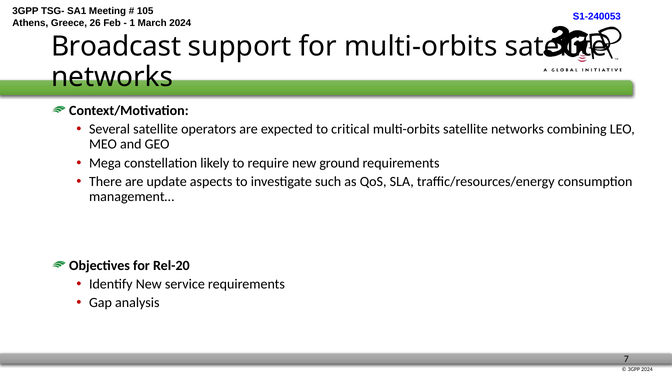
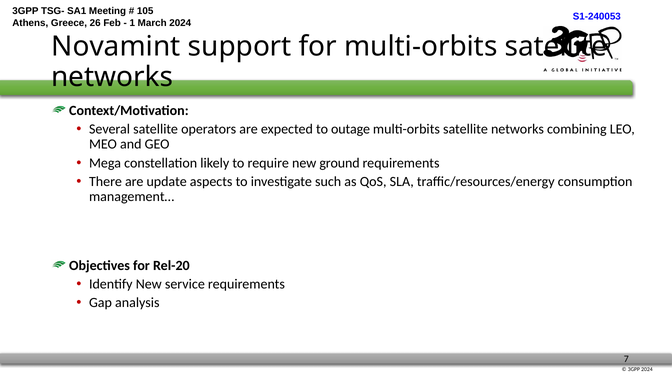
Broadcast: Broadcast -> Novamint (116, 47)
critical: critical -> outage (351, 129)
